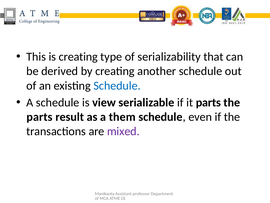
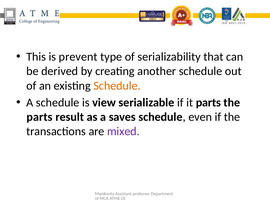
is creating: creating -> prevent (78, 57)
Schedule colour: blue -> orange (117, 85)
them: them -> saves (122, 117)
